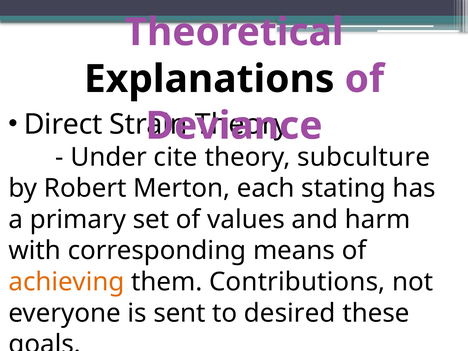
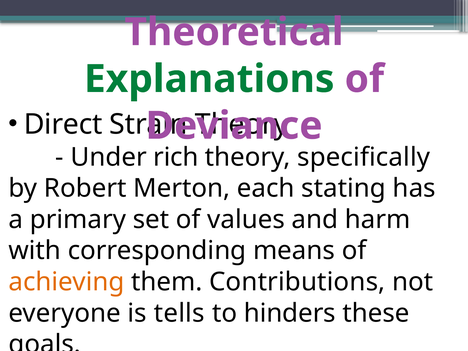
Explanations colour: black -> green (209, 79)
cite: cite -> rich (176, 157)
subculture: subculture -> specifically (364, 157)
sent: sent -> tells (179, 313)
desired: desired -> hinders (290, 313)
